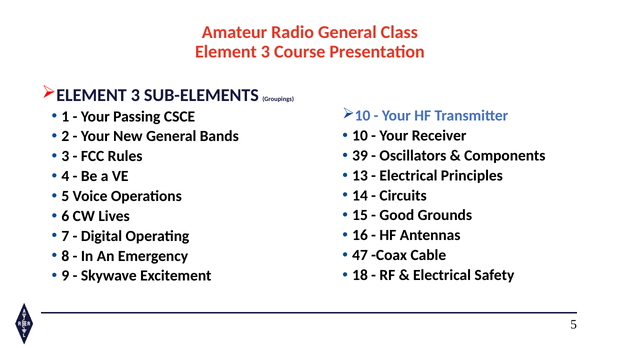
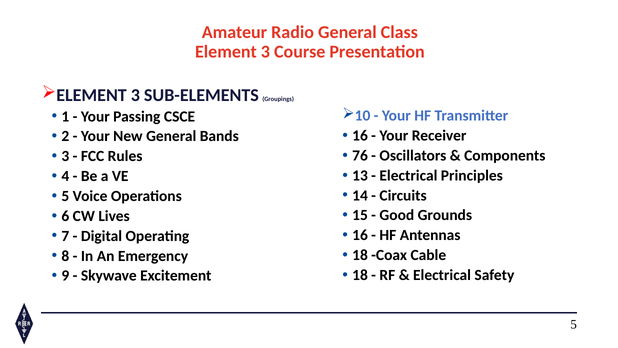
10: 10 -> 16 (360, 136)
39: 39 -> 76 (360, 155)
47: 47 -> 18 (360, 255)
